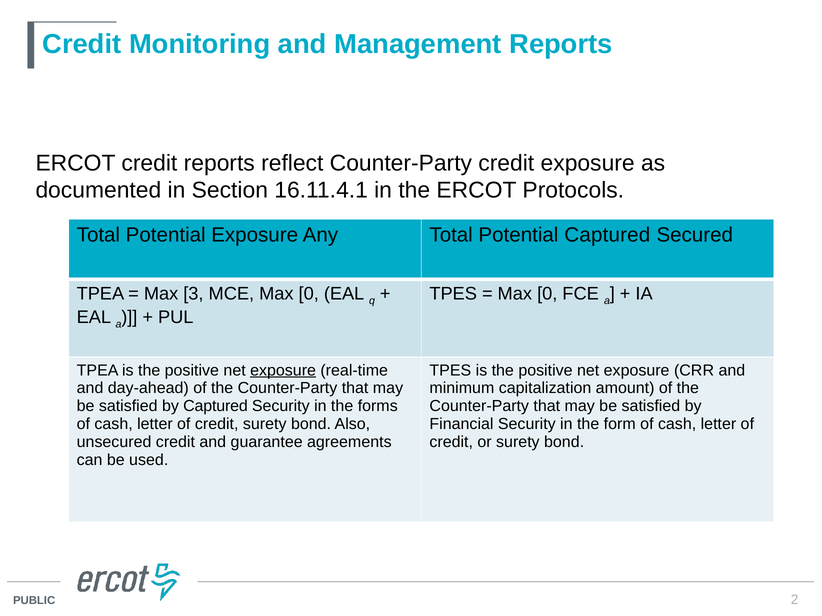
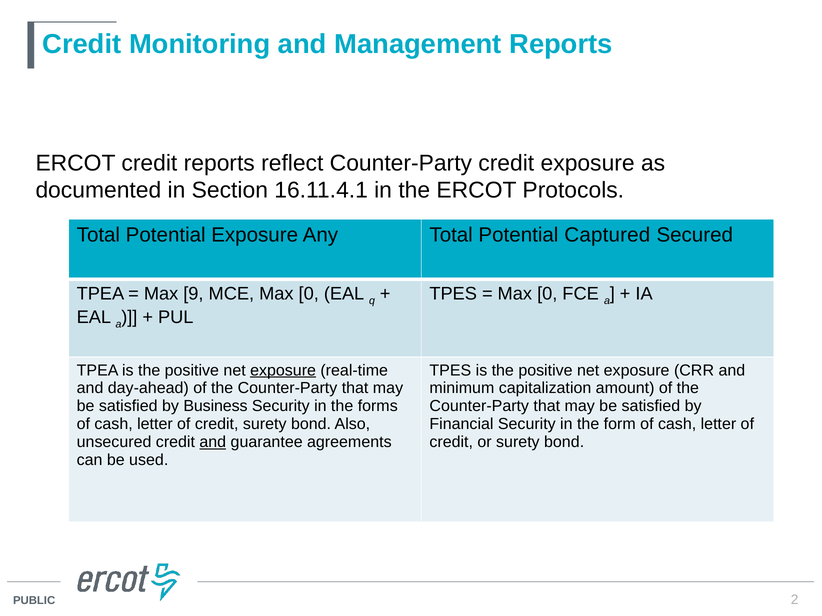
3: 3 -> 9 (193, 294)
by Captured: Captured -> Business (215, 407)
and underline: none -> present (213, 442)
